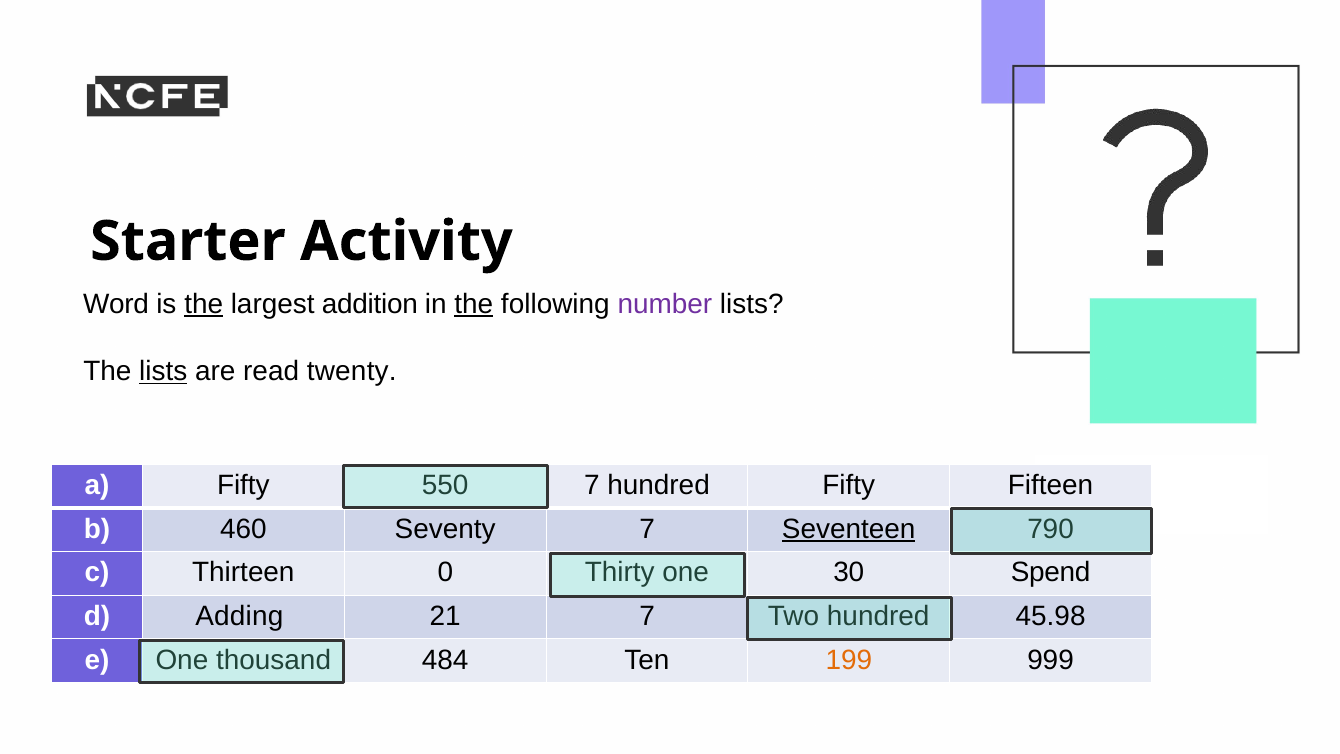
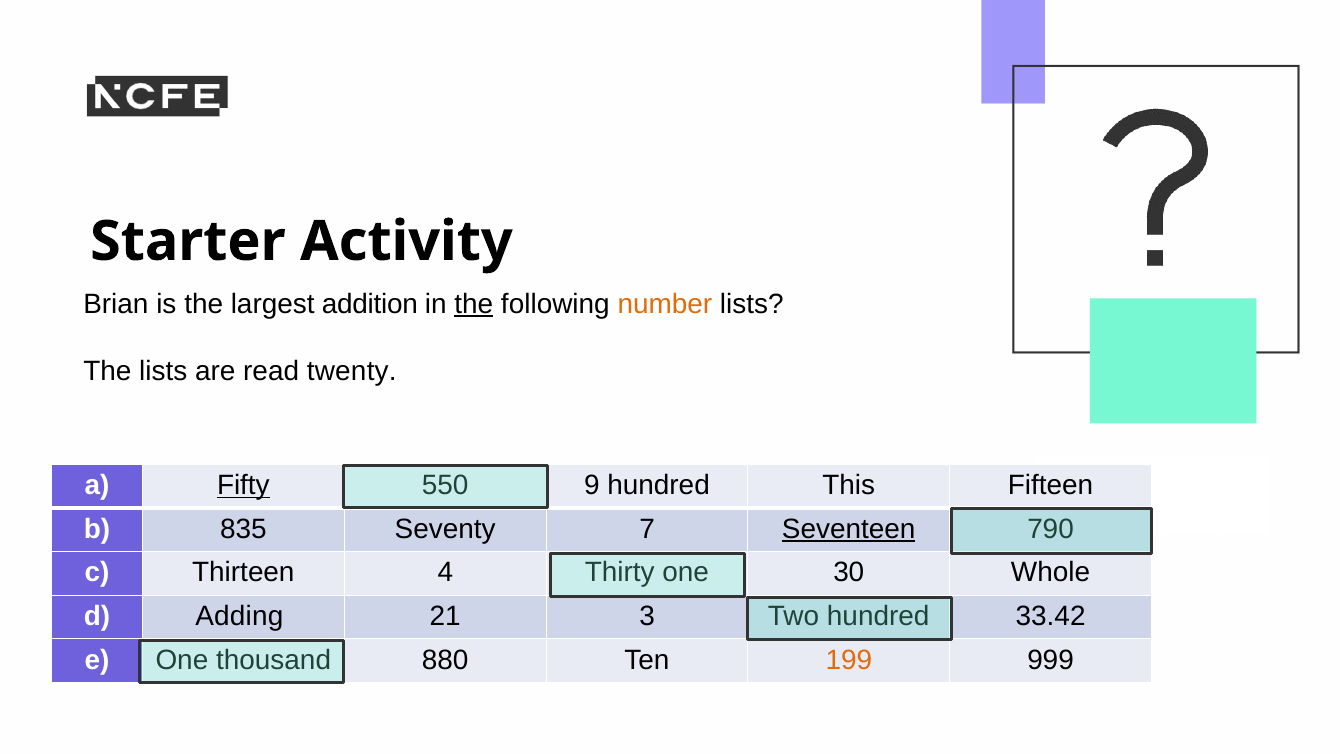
Word: Word -> Brian (116, 304)
the underline: present -> none (204, 304)
number colour: purple -> orange (665, 304)
lists underline: present -> none (163, 371)
Fifty underline: none -> present (243, 485)
7: 7 -> 9 (592, 485)
hundred Fifty: Fifty -> This (849, 485)
460: 460 -> 835 (243, 529)
0: 0 -> 4 (445, 572)
Spend: Spend -> Whole (1051, 572)
21 7: 7 -> 3 (647, 616)
45.98: 45.98 -> 33.42 (1051, 616)
484: 484 -> 880 (445, 660)
